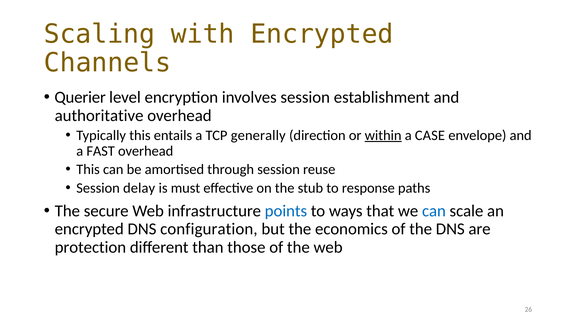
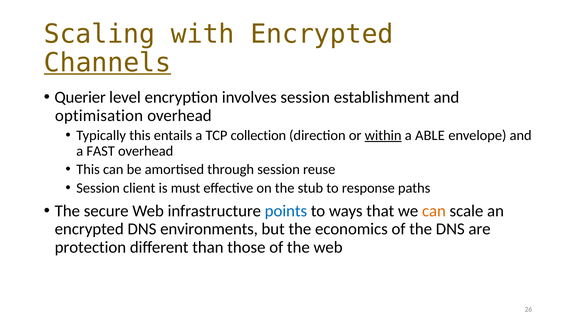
Channels underline: none -> present (107, 63)
authoritative: authoritative -> optimisation (99, 116)
generally: generally -> collection (258, 135)
CASE: CASE -> ABLE (430, 135)
delay: delay -> client (139, 188)
can colour: blue -> orange (434, 211)
configuration: configuration -> environments (209, 229)
